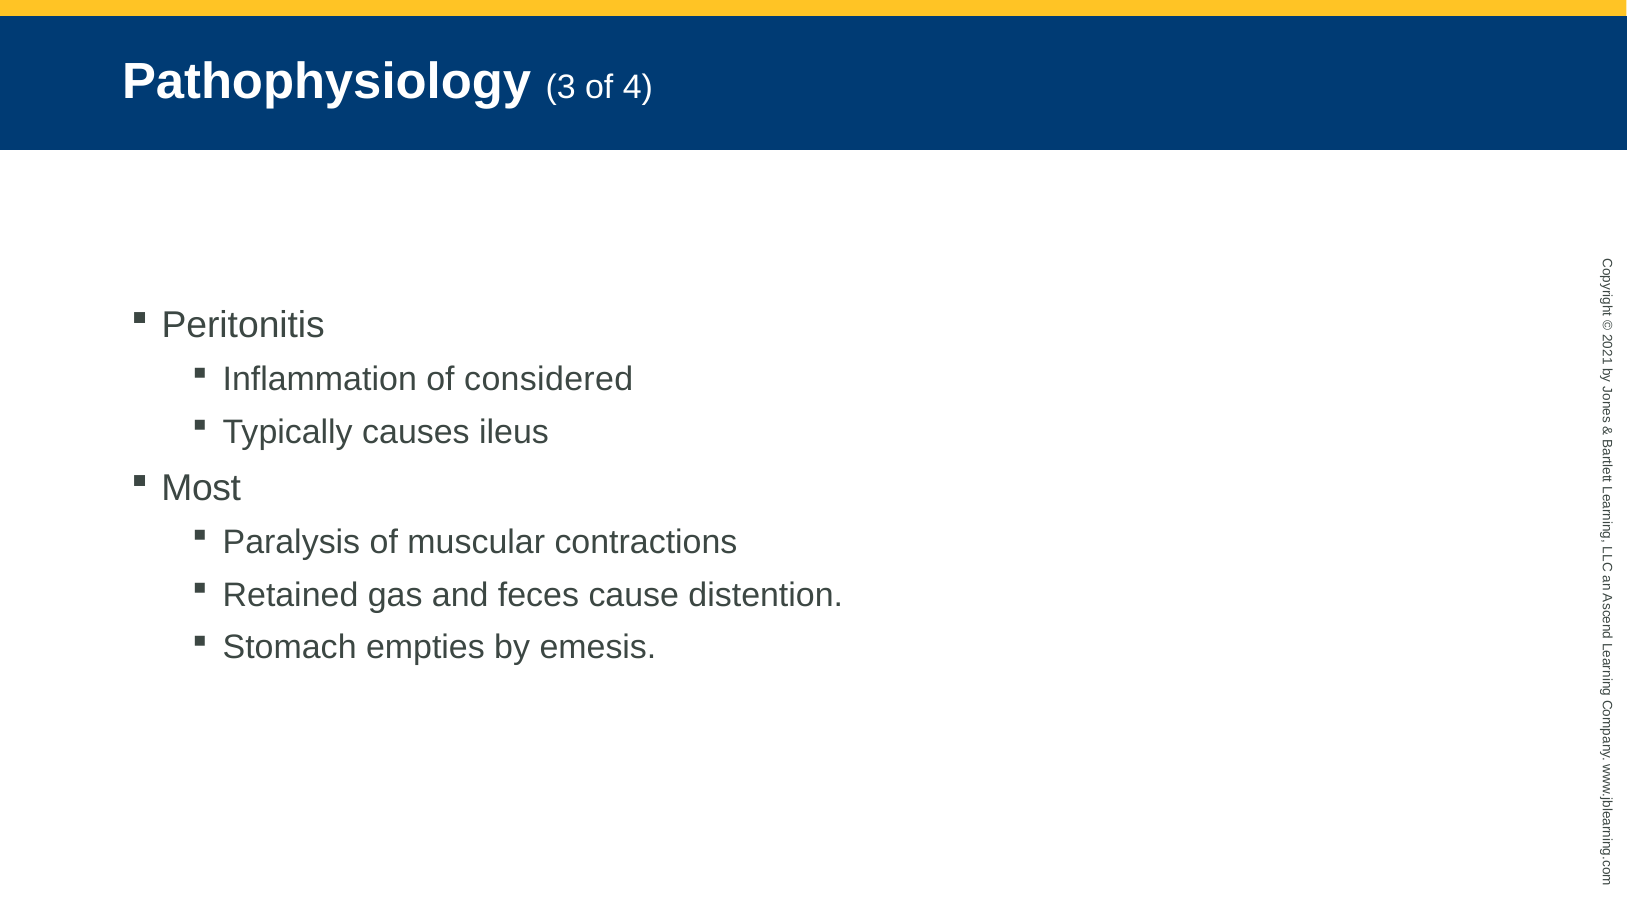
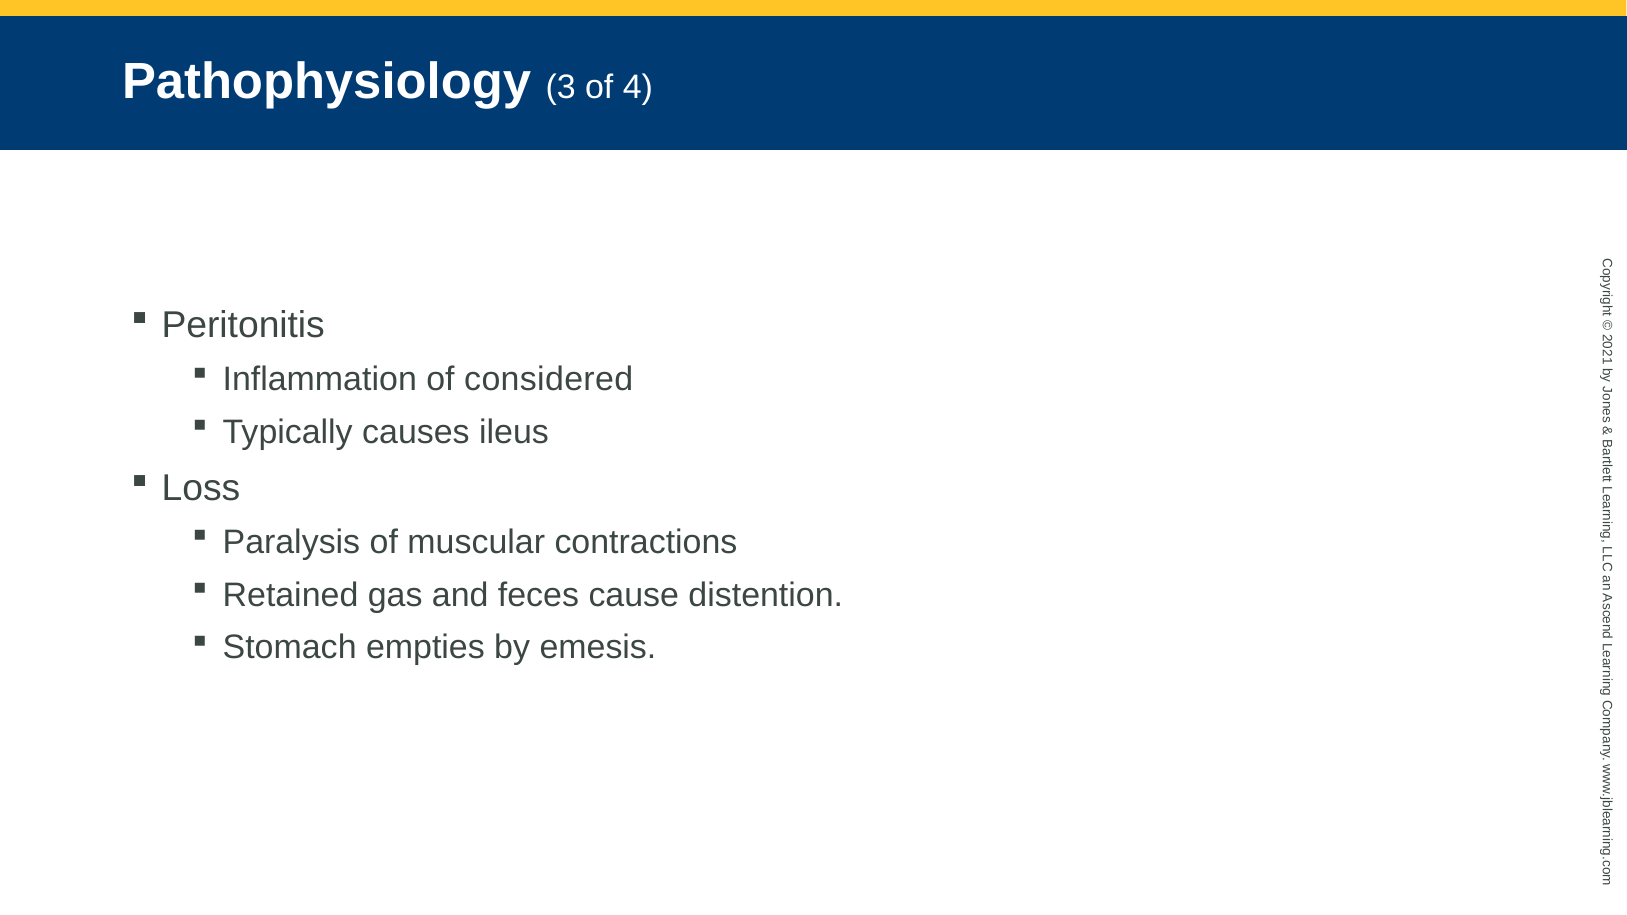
Most: Most -> Loss (201, 488)
